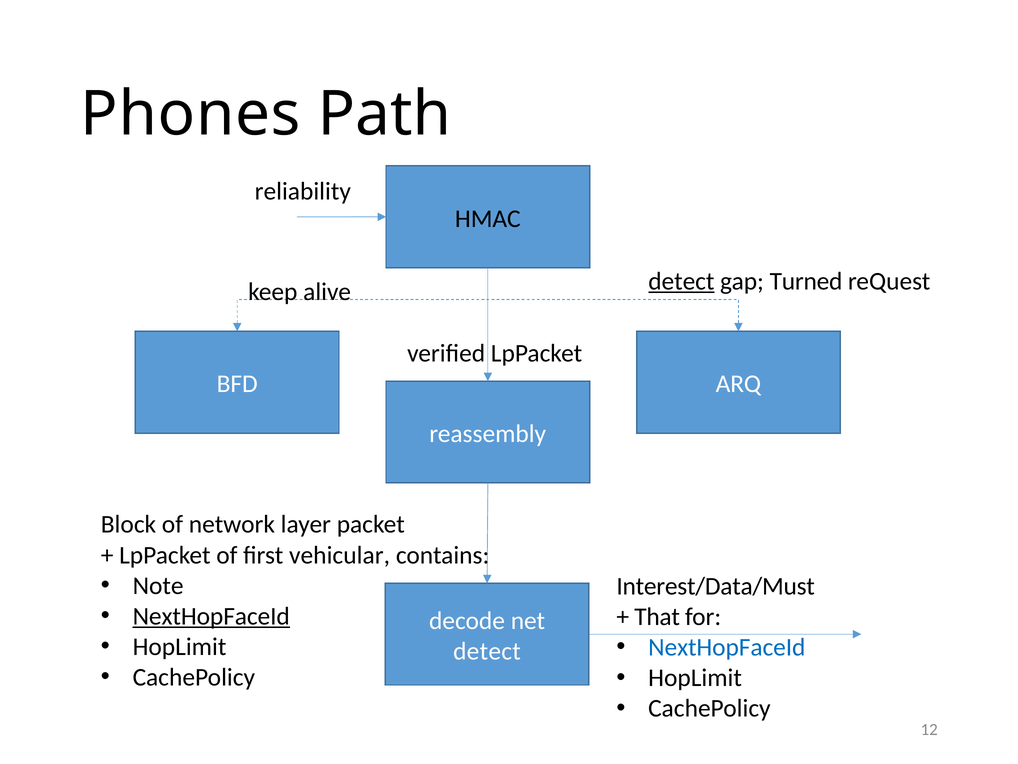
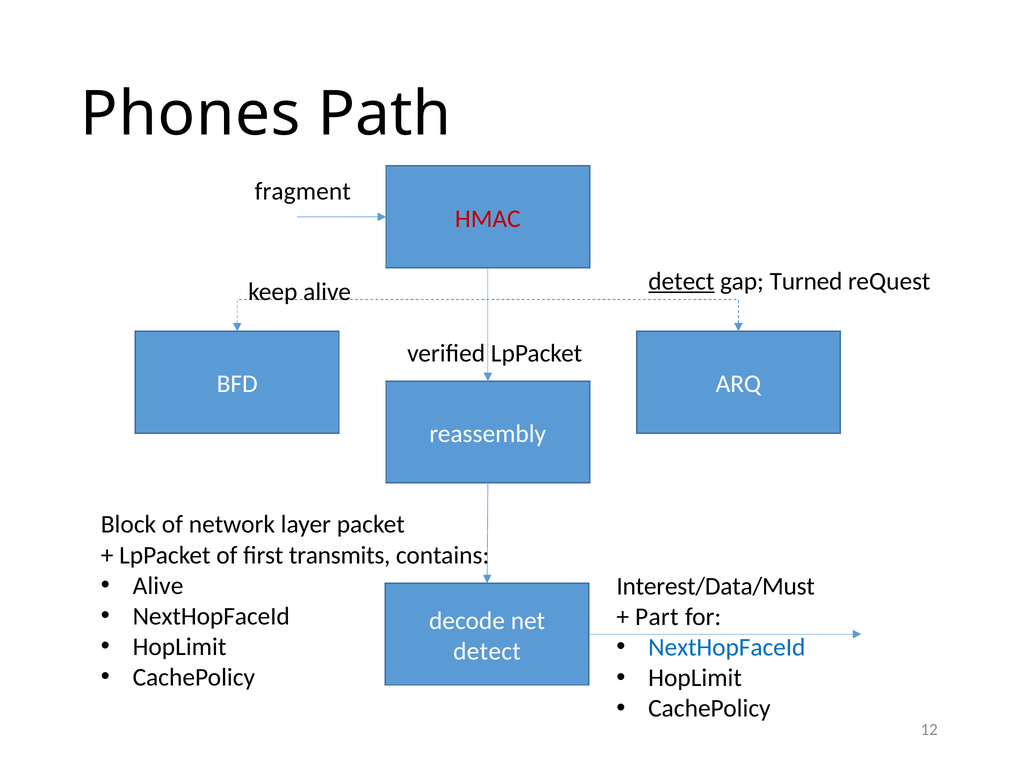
reliability: reliability -> fragment (303, 191)
HMAC colour: black -> red (488, 218)
vehicular: vehicular -> transmits (340, 555)
Note: Note -> Alive (158, 585)
NextHopFaceId underline: present -> none (211, 616)
That: That -> Part (657, 616)
